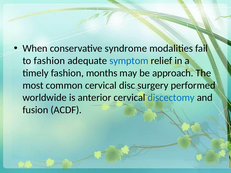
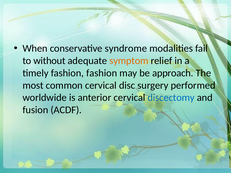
to fashion: fashion -> without (49, 61)
symptom colour: blue -> orange (129, 61)
fashion months: months -> fashion (102, 73)
